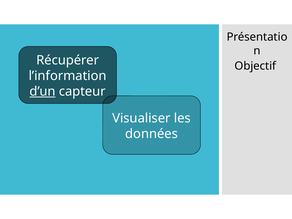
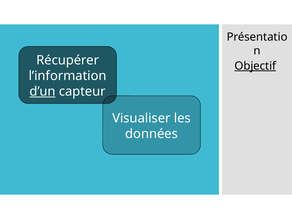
Objectif underline: none -> present (255, 66)
